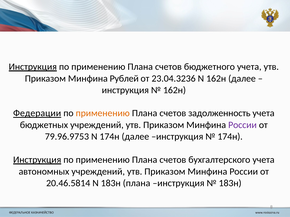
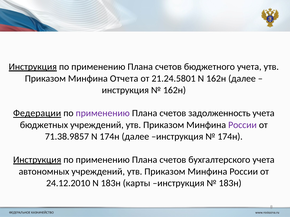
Рублей: Рублей -> Отчета (124, 79)
23.04.3236: 23.04.3236 -> 21.24.5801 (174, 79)
применению colour: orange -> purple (103, 113)
79.96.9753: 79.96.9753 -> 71.38.9857 (67, 137)
20.46.5814: 20.46.5814 -> 24.12.2010 (68, 183)
183н плана: плана -> карты (137, 183)
